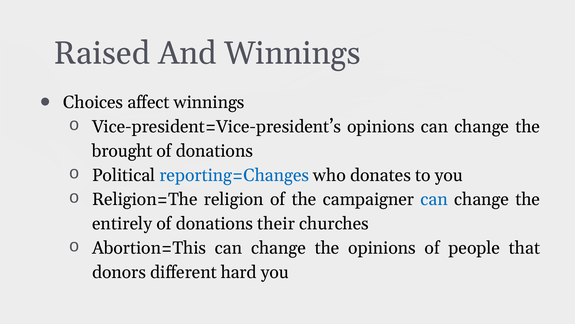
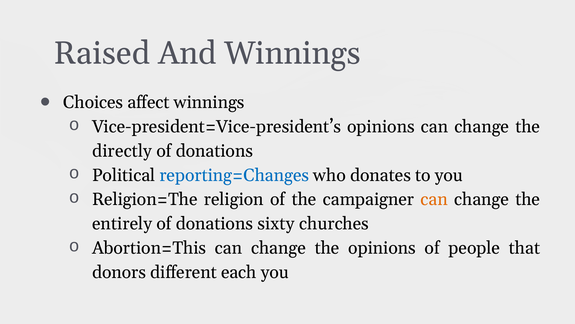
brought: brought -> directly (122, 151)
can colour: blue -> orange (434, 199)
their: their -> sixty (276, 223)
hard: hard -> each (239, 272)
